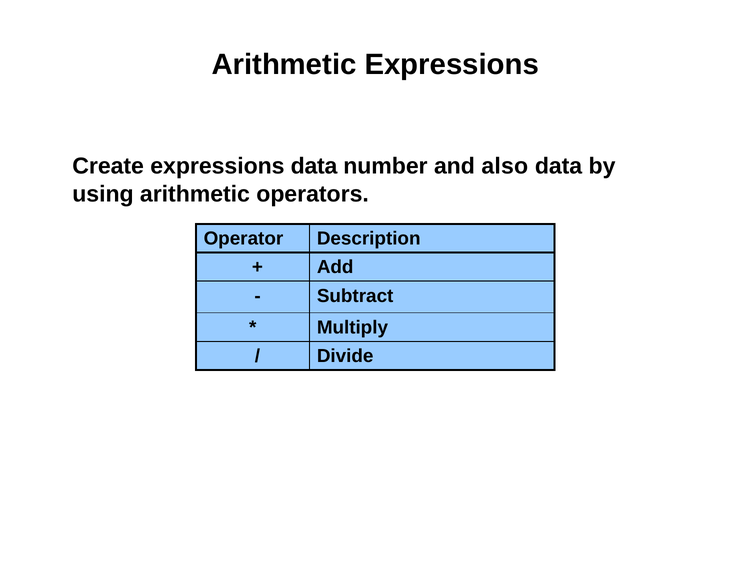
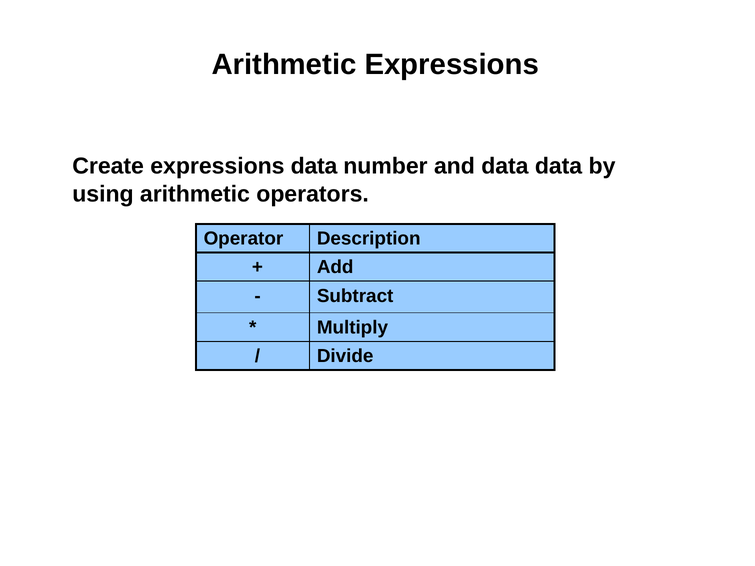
and also: also -> data (505, 166)
